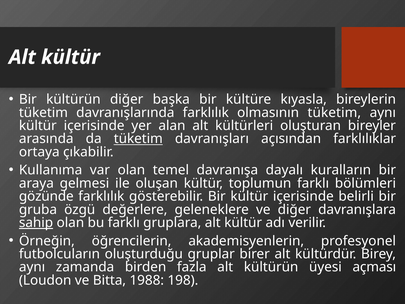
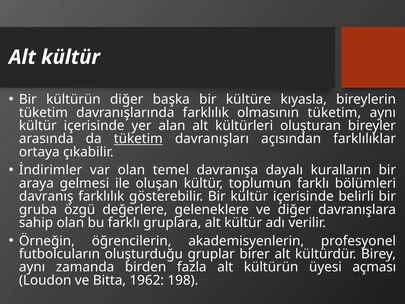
Kullanıma: Kullanıma -> İndirimler (51, 170)
gözünde: gözünde -> davranış (46, 196)
sahip underline: present -> none (36, 223)
1988: 1988 -> 1962 (147, 280)
